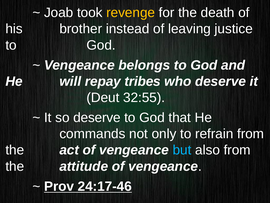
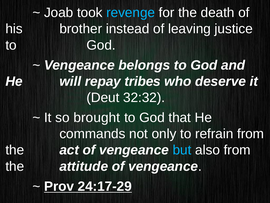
revenge colour: yellow -> light blue (131, 13)
32:55: 32:55 -> 32:32 (144, 97)
so deserve: deserve -> brought (97, 117)
24:17-46: 24:17-46 -> 24:17-29 (105, 186)
